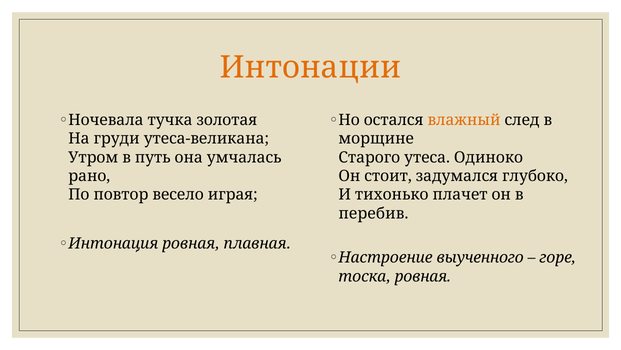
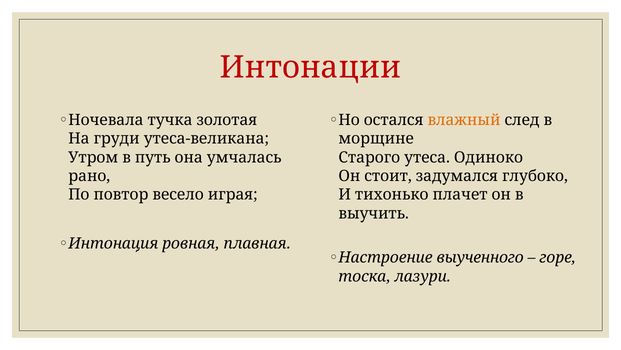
Интонации colour: orange -> red (310, 67)
перебив: перебив -> выучить (374, 213)
тоска ровная: ровная -> лазури (423, 276)
